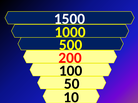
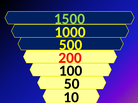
1500 colour: white -> light green (70, 19)
